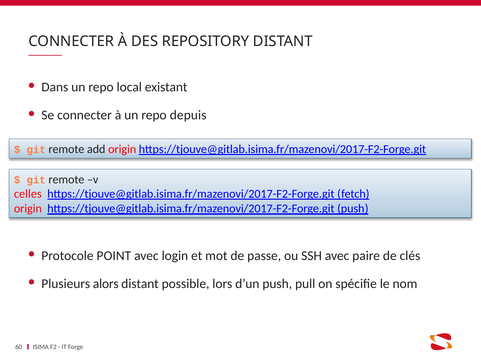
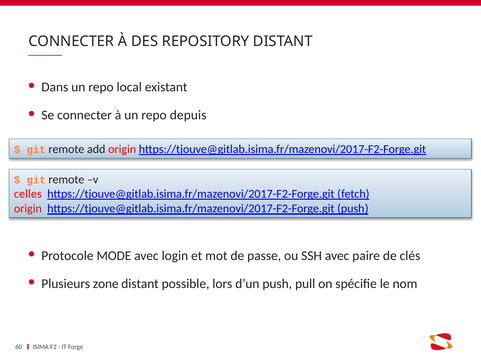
POINT: POINT -> MODE (114, 255)
alors: alors -> zone (106, 283)
